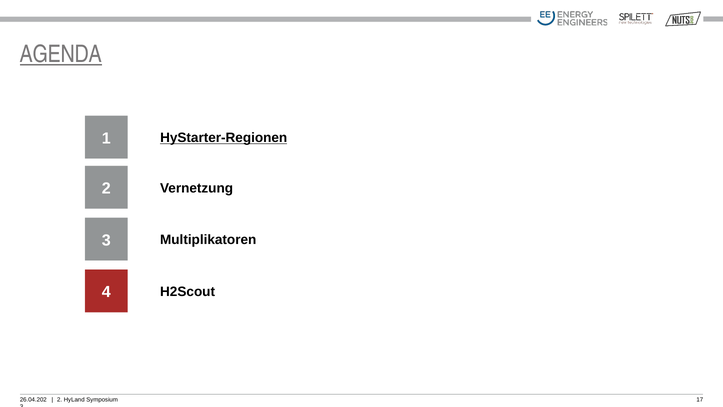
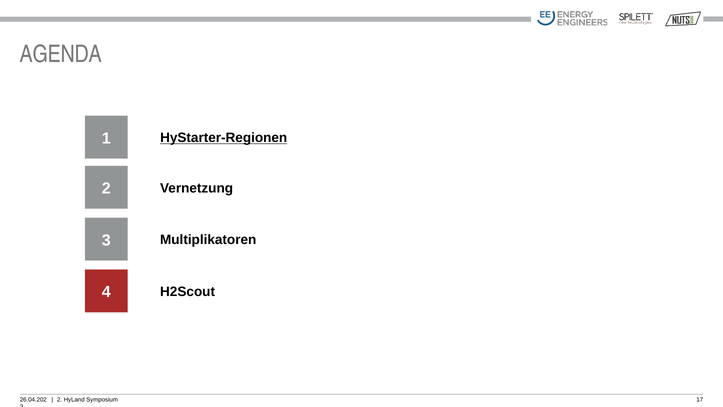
AGENDA underline: present -> none (61, 54)
